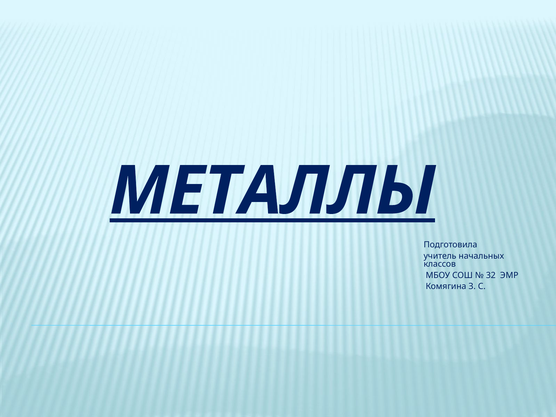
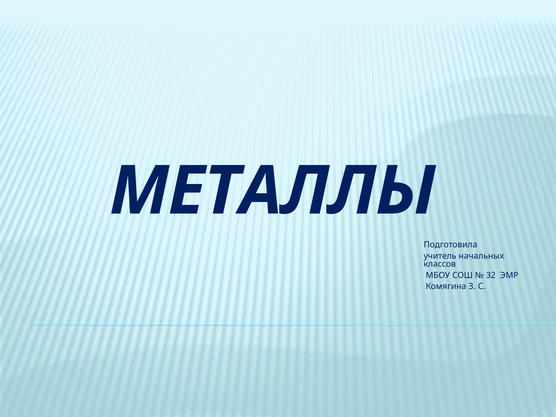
МЕТАЛЛЫ underline: present -> none (272, 191)
